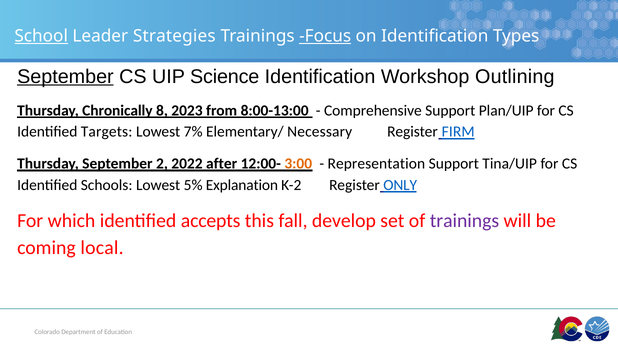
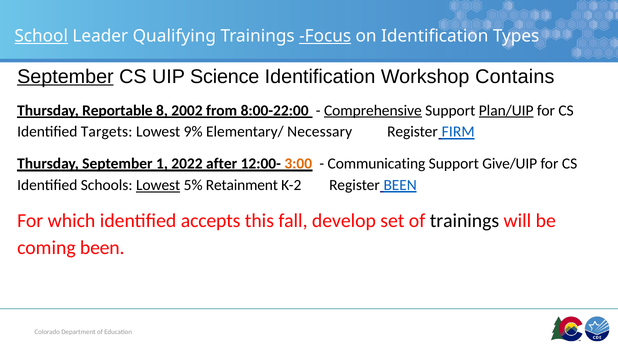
Strategies: Strategies -> Qualifying (174, 36)
Outlining: Outlining -> Contains (515, 76)
Chronically: Chronically -> Reportable (117, 110)
2023: 2023 -> 2002 (187, 110)
8:00-13:00: 8:00-13:00 -> 8:00-22:00 (275, 110)
Comprehensive underline: none -> present (373, 110)
Plan/UIP underline: none -> present (506, 110)
7%: 7% -> 9% (193, 132)
2: 2 -> 1 (162, 164)
Representation: Representation -> Communicating (376, 164)
Tina/UIP: Tina/UIP -> Give/UIP (510, 164)
Lowest underline: none -> present (158, 185)
Explanation: Explanation -> Retainment (242, 185)
Register ONLY: ONLY -> BEEN (400, 185)
trainings colour: purple -> black (464, 221)
coming local: local -> been (102, 248)
